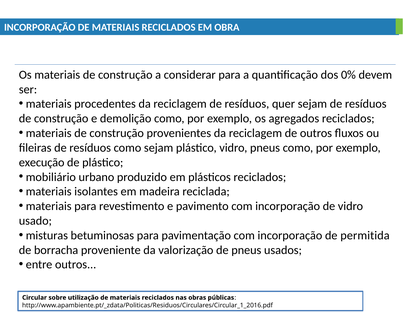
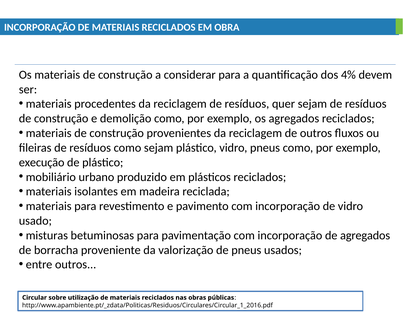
0%: 0% -> 4% (348, 75)
de permitida: permitida -> agregados (365, 235)
